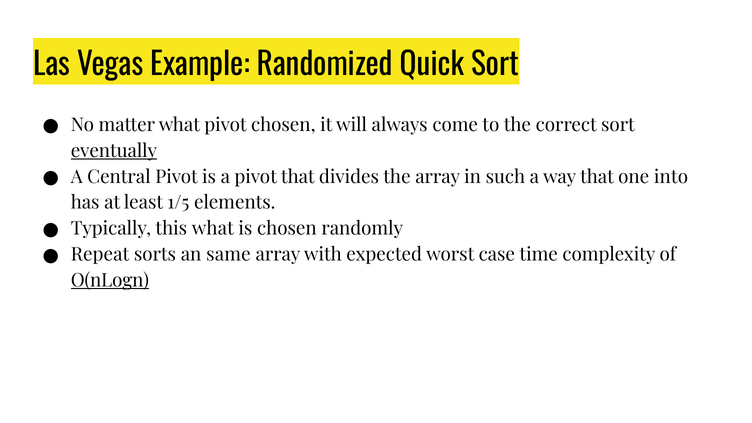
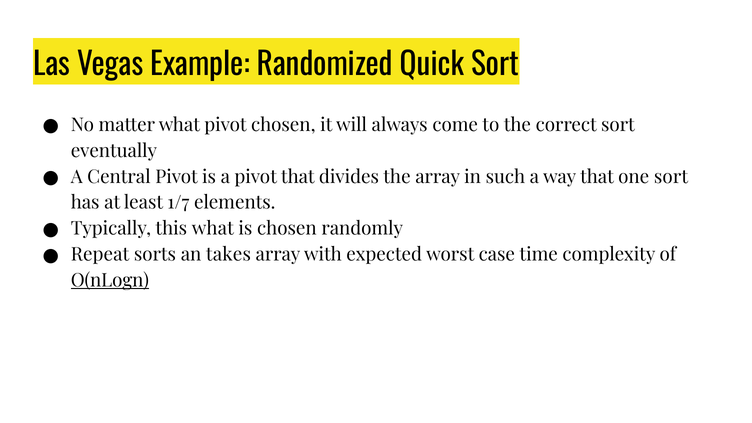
eventually underline: present -> none (114, 151)
one into: into -> sort (671, 177)
1/5: 1/5 -> 1/7 (178, 203)
same: same -> takes (228, 255)
